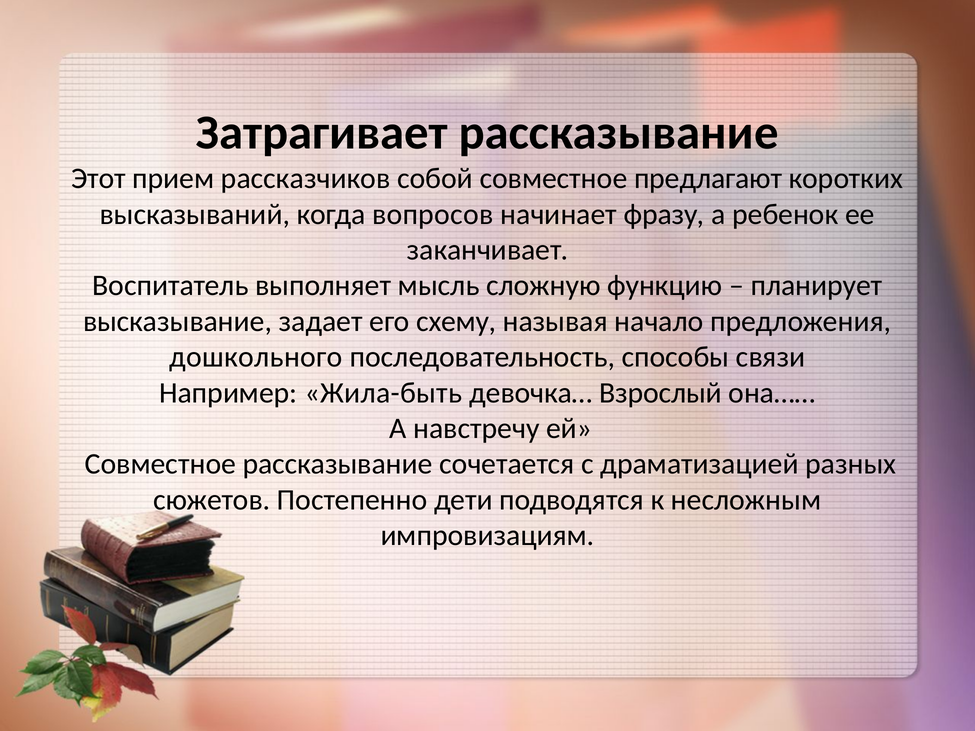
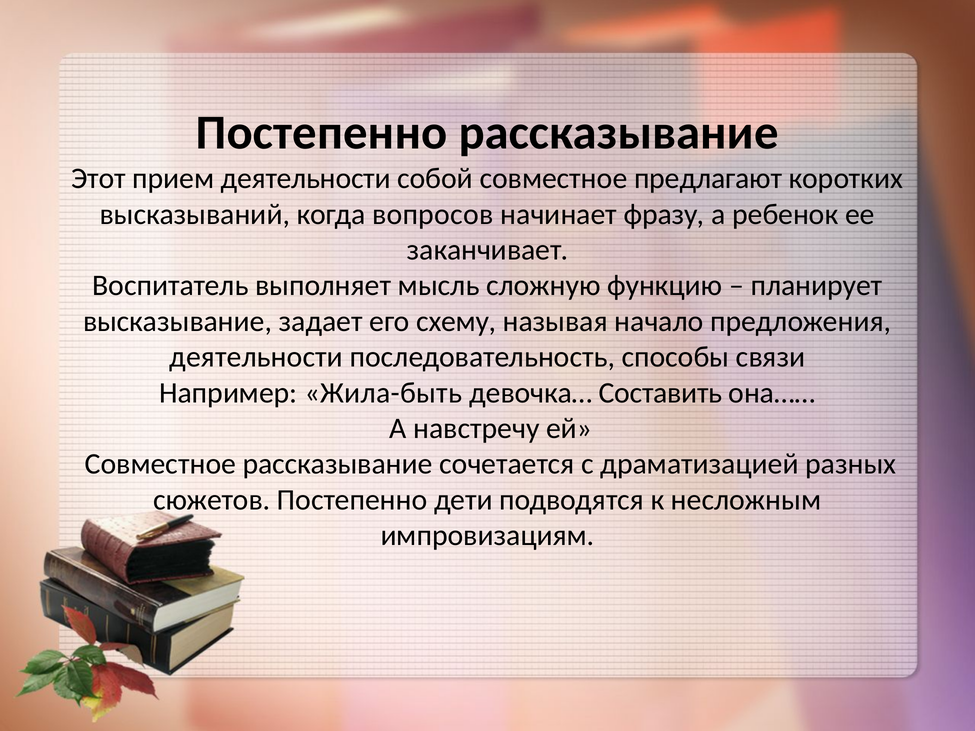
Затрагивает: Затрагивает -> Постепенно (322, 133)
прием рассказчиков: рассказчиков -> деятельности (306, 179)
дошкольного: дошкольного -> деятельности (256, 357)
Взрослый: Взрослый -> Составить (661, 393)
